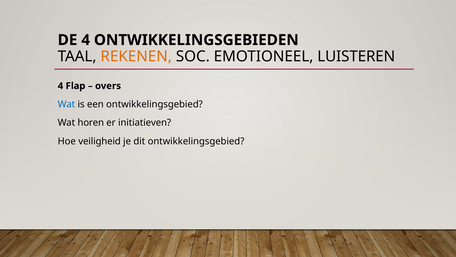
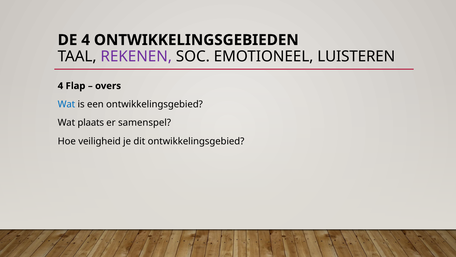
REKENEN colour: orange -> purple (136, 56)
horen: horen -> plaats (91, 123)
initiatieven: initiatieven -> samenspel (145, 123)
